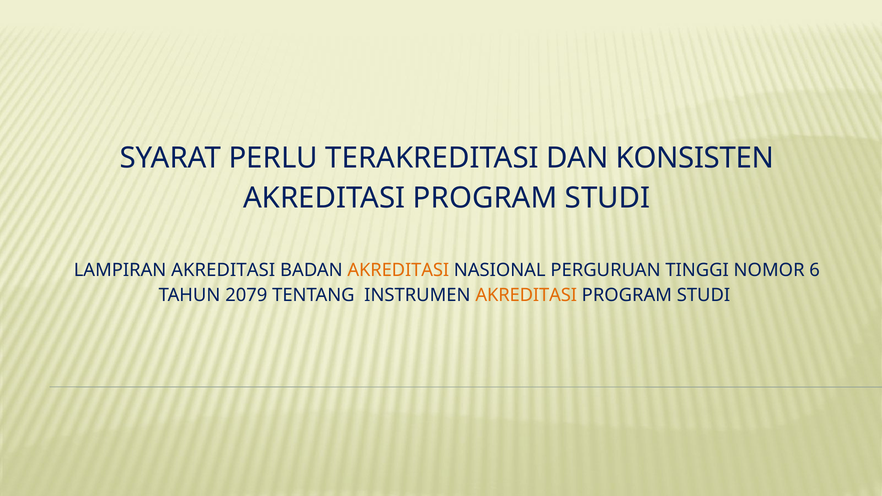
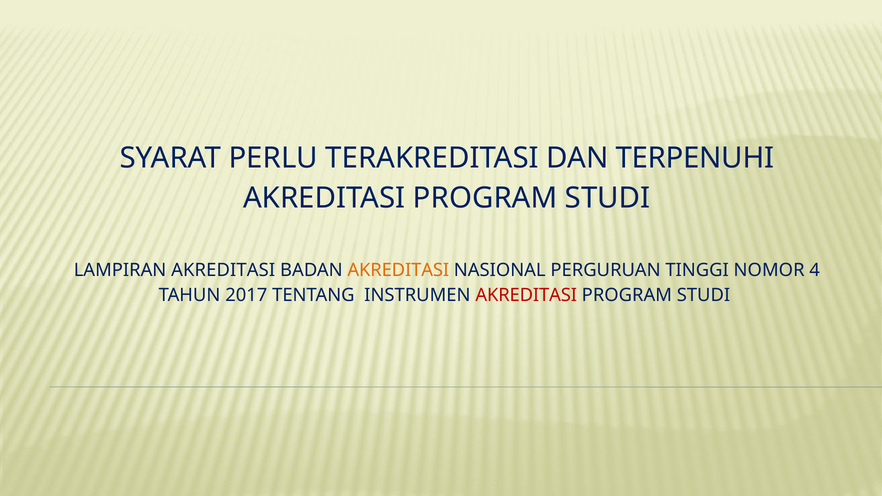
KONSISTEN: KONSISTEN -> TERPENUHI (695, 158)
6: 6 -> 4 (815, 270)
2079: 2079 -> 2017 (246, 295)
AKREDITASI colour: orange -> red (526, 295)
